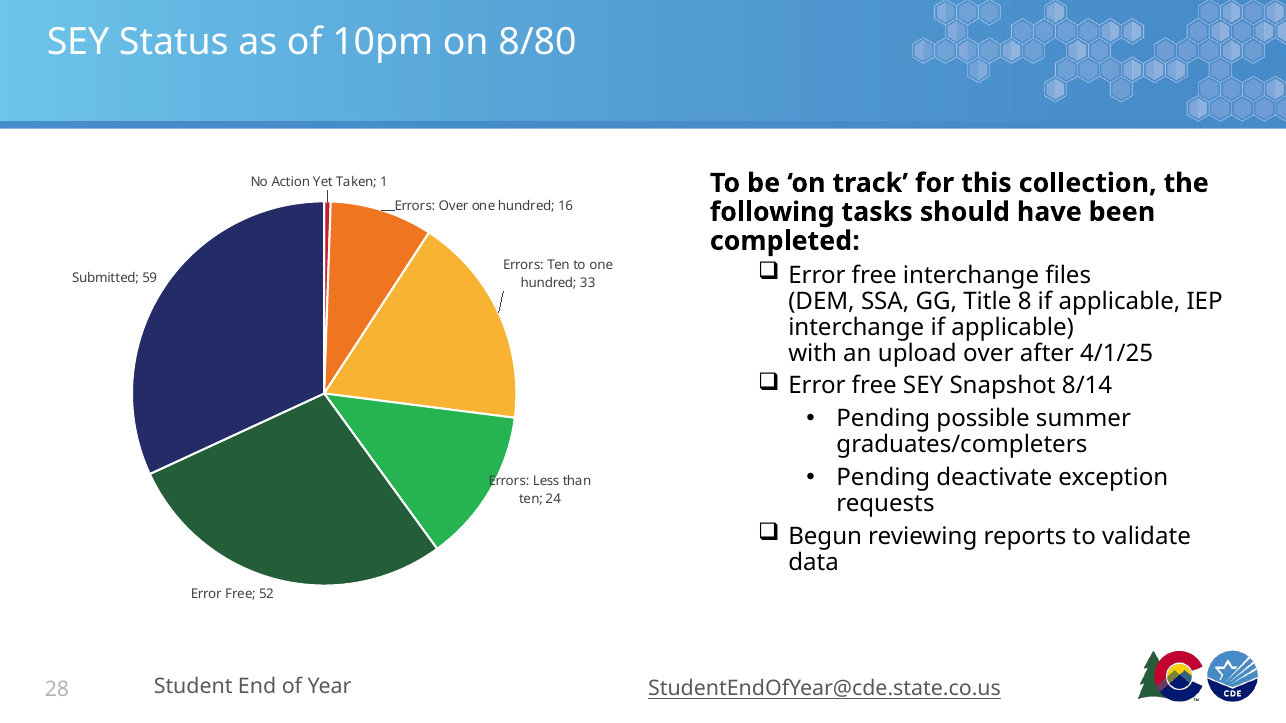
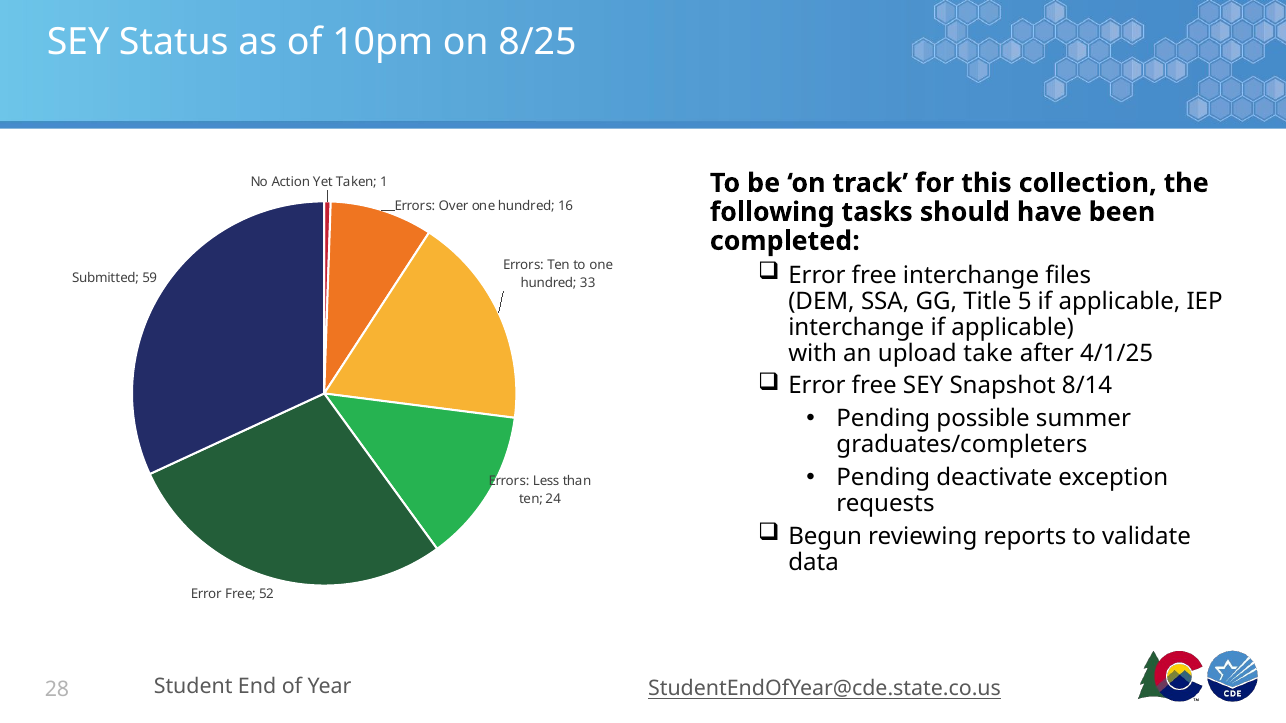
8/80: 8/80 -> 8/25 (538, 42)
8: 8 -> 5 (1025, 301)
upload over: over -> take (988, 353)
